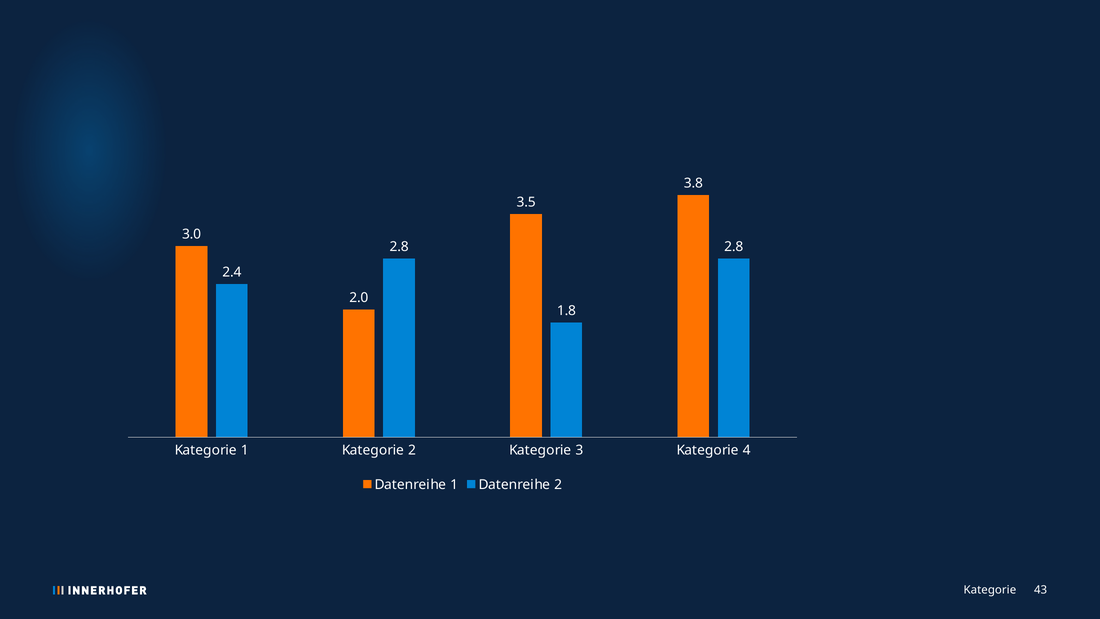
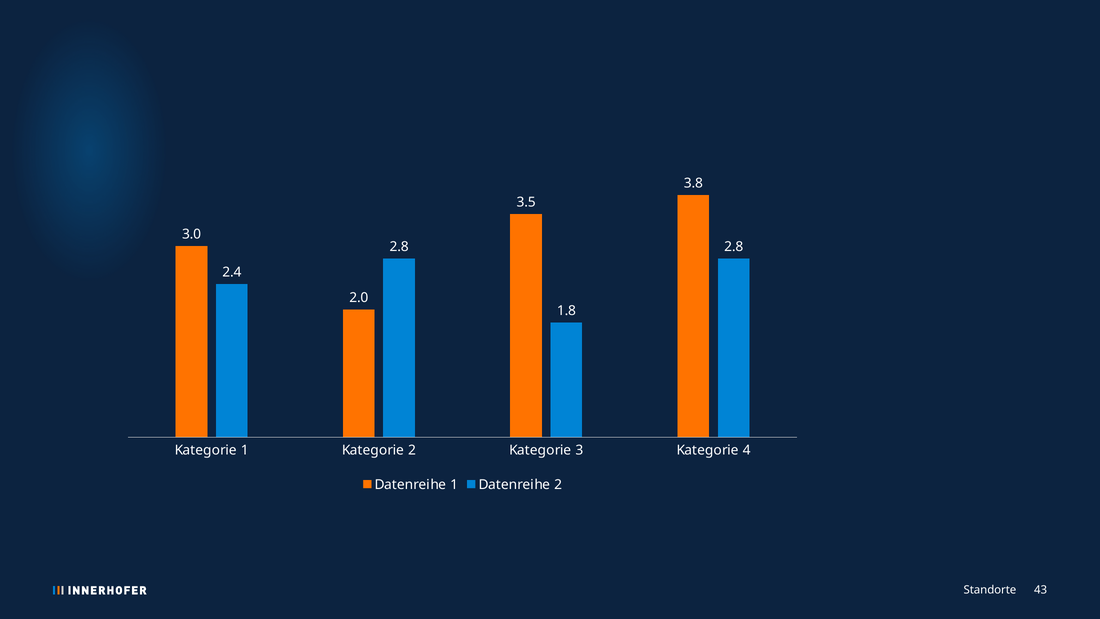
Kategorie: Kategorie -> Standorte (990, 590)
